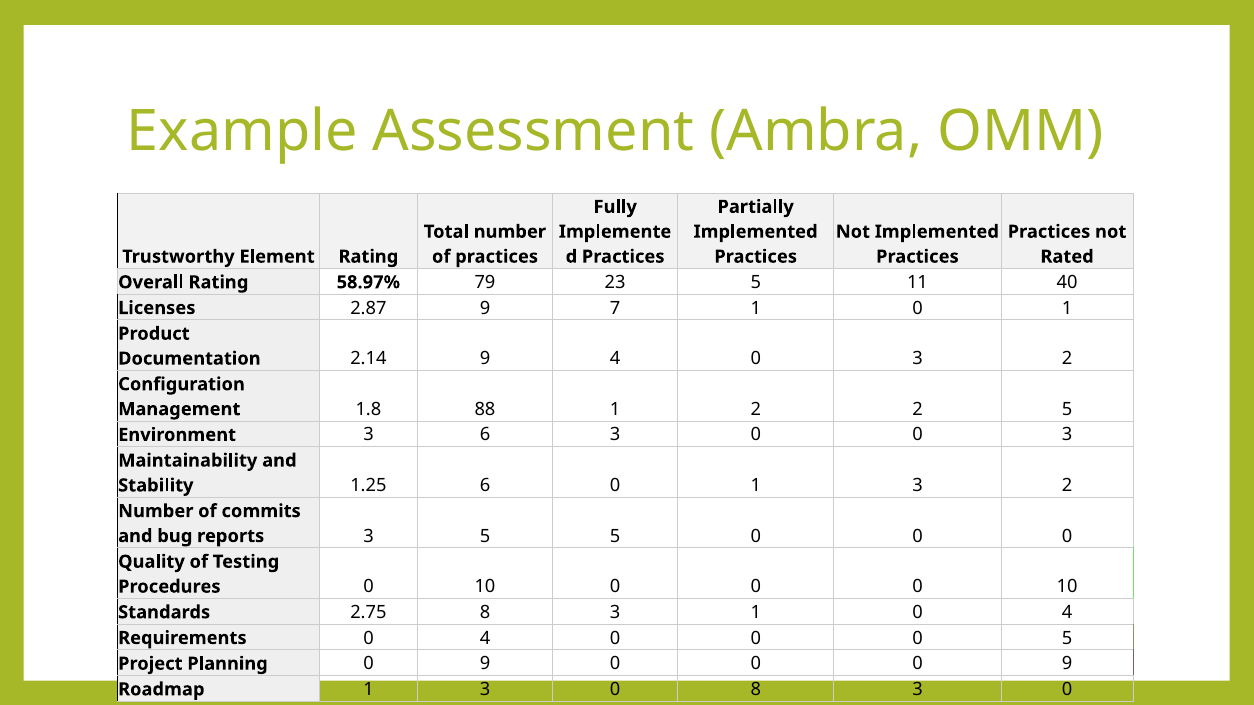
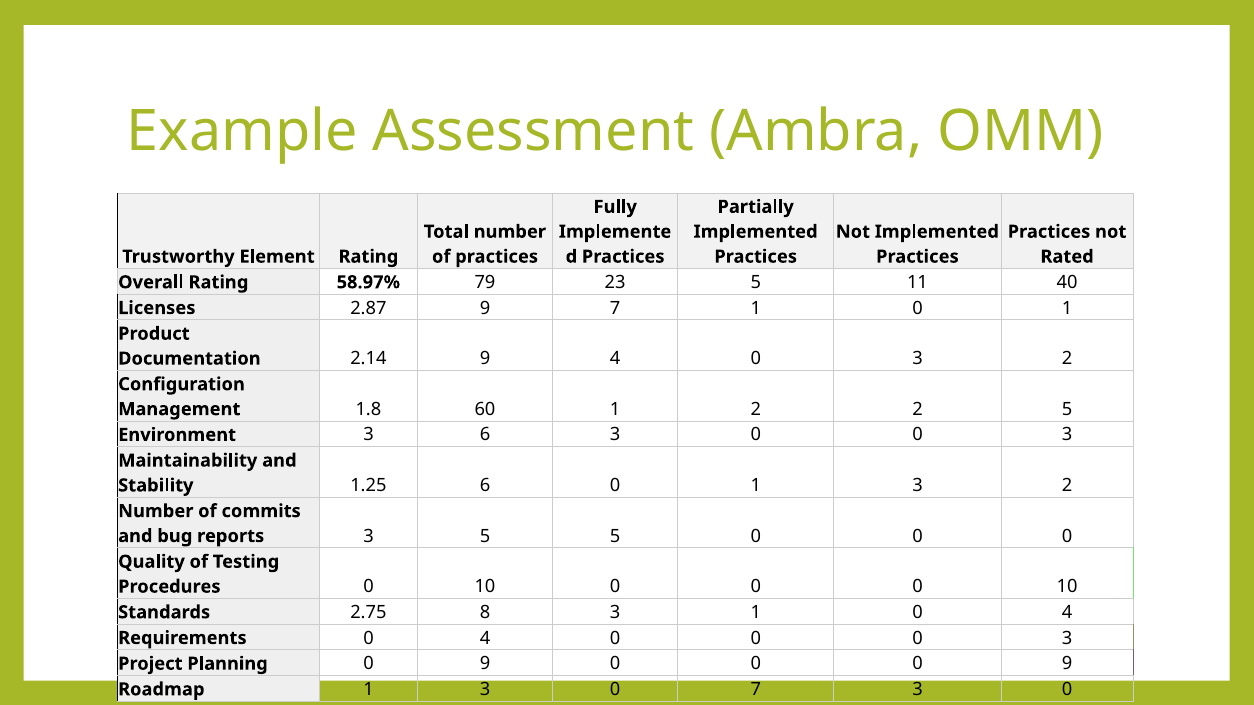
88: 88 -> 60 (485, 409)
0 0 0 5: 5 -> 3 (1067, 638)
0 8: 8 -> 7 (756, 690)
